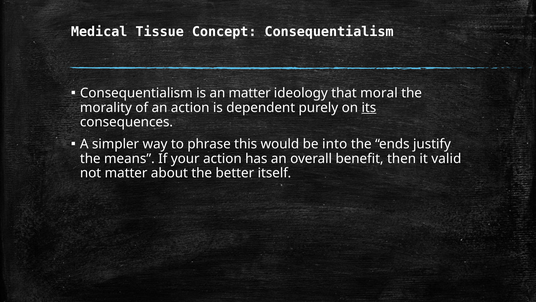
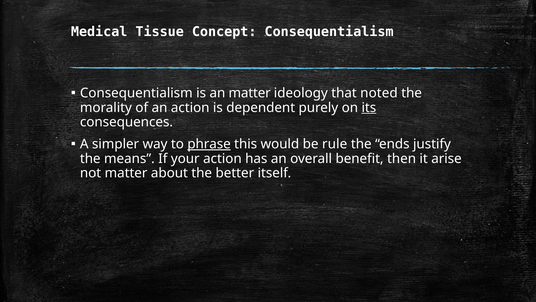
moral: moral -> noted (379, 93)
phrase underline: none -> present (209, 144)
into: into -> rule (335, 144)
valid: valid -> arise (446, 158)
